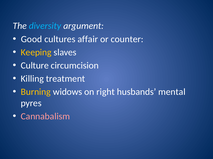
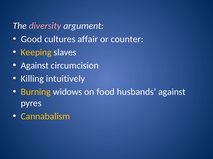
diversity colour: light blue -> pink (45, 26)
Culture: Culture -> Against (35, 66)
treatment: treatment -> intuitively (66, 79)
right: right -> food (106, 92)
husbands mental: mental -> against (172, 92)
Cannabalism colour: pink -> yellow (45, 117)
